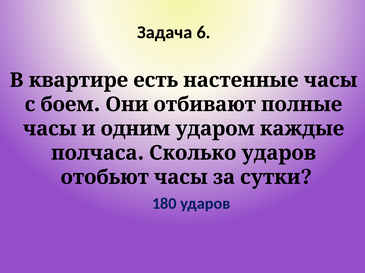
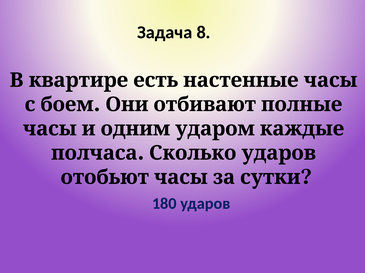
6: 6 -> 8 (204, 32)
